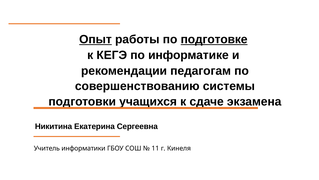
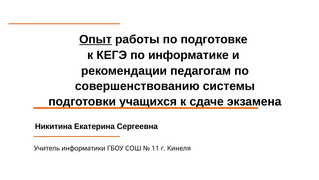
подготовке underline: present -> none (214, 39)
